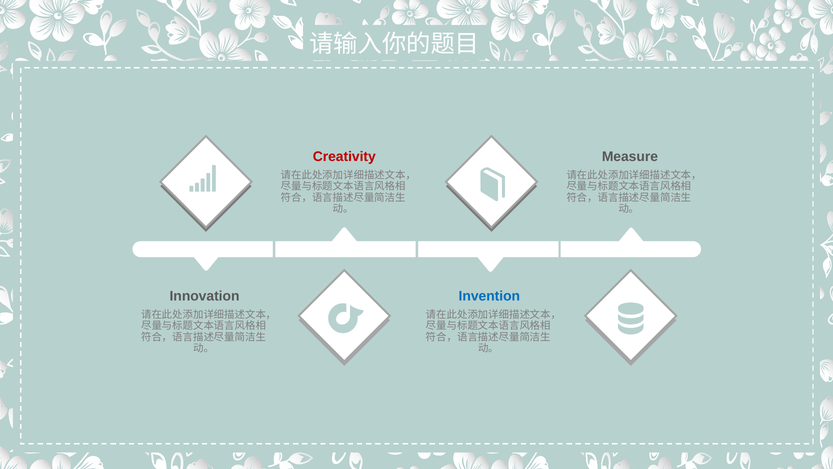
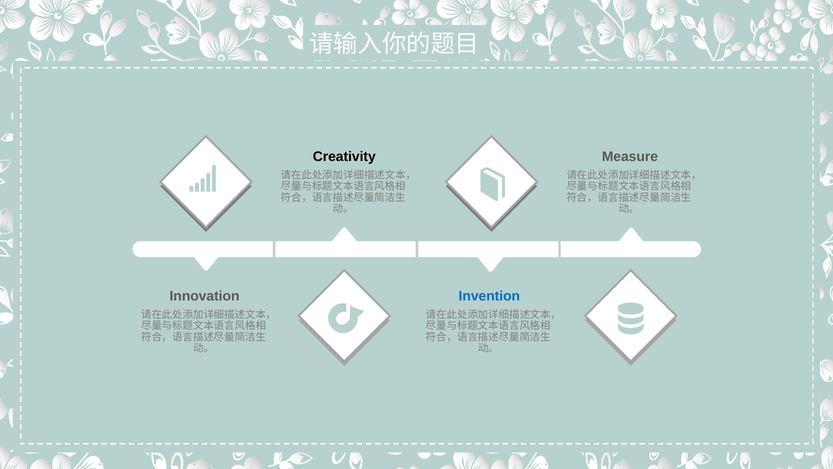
Creativity colour: red -> black (344, 156)
